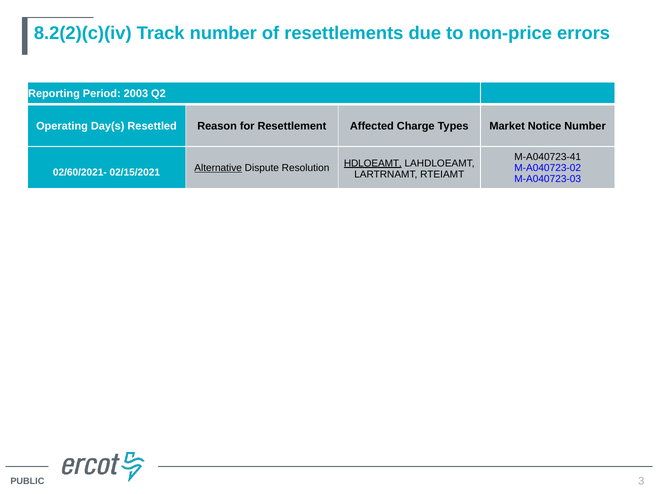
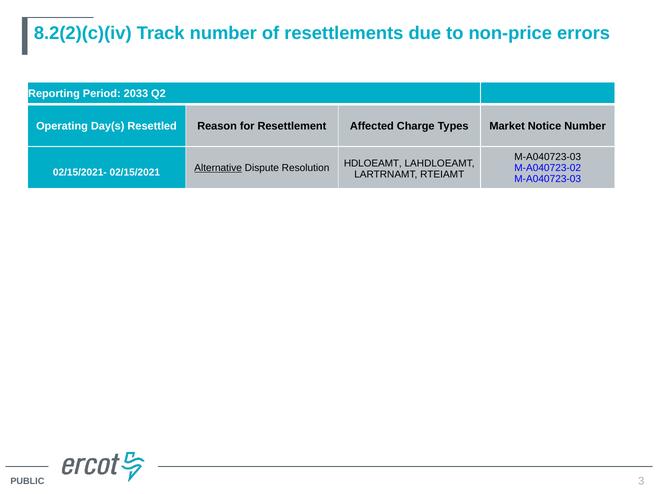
2003: 2003 -> 2033 (136, 94)
M-A040723-41: M-A040723-41 -> M-A040723-03 (548, 157)
02/60/2021-: 02/60/2021- -> 02/15/2021- (80, 173)
HDLOEAMT underline: present -> none (373, 163)
